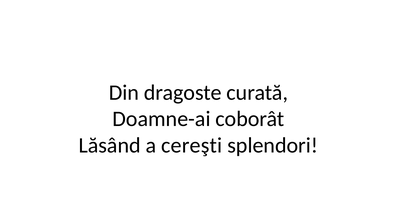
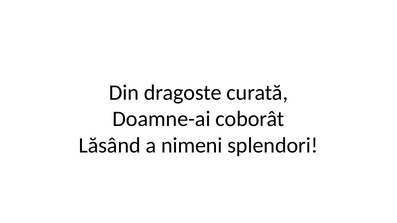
cereşti: cereşti -> nimeni (192, 146)
